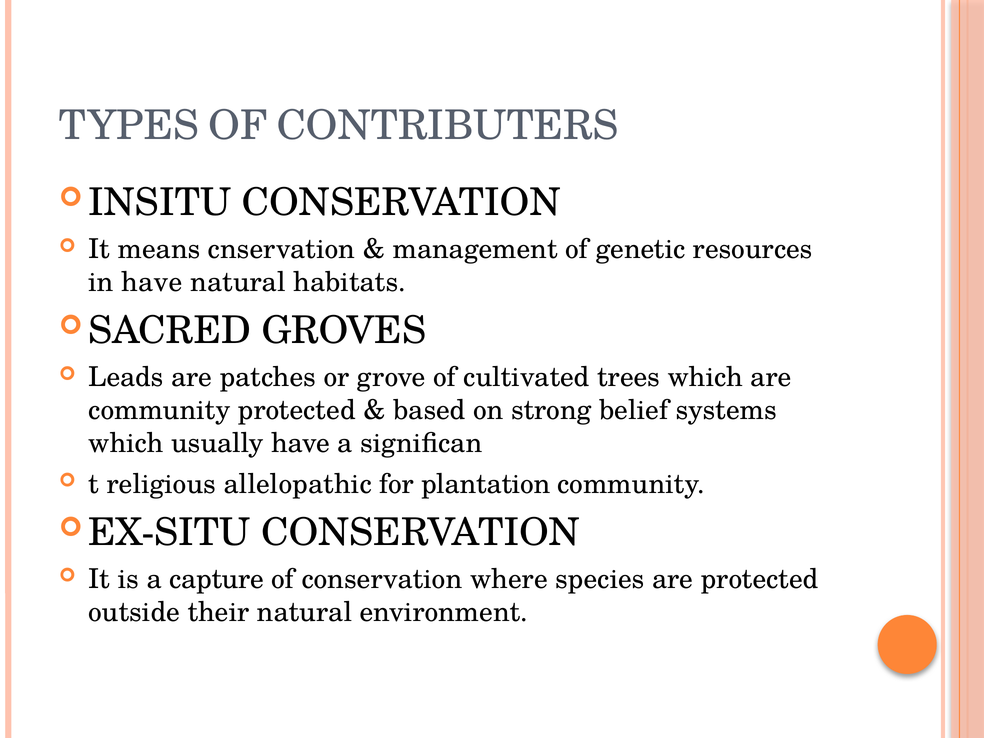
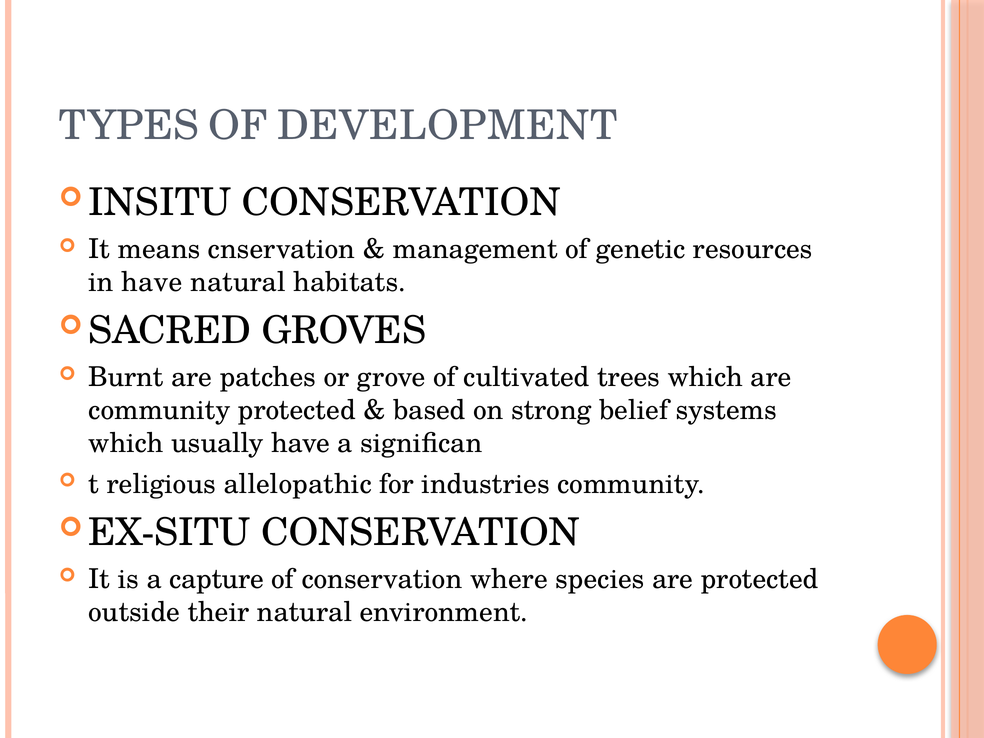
CONTRIBUTERS: CONTRIBUTERS -> DEVELOPMENT (447, 126)
Leads: Leads -> Burnt (126, 377)
plantation: plantation -> industries (486, 484)
